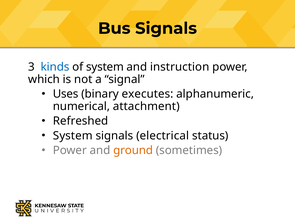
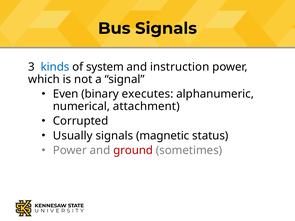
Uses: Uses -> Even (66, 94)
Refreshed: Refreshed -> Corrupted (81, 121)
System: System -> Usually (73, 136)
electrical: electrical -> magnetic (163, 136)
ground colour: orange -> red (133, 150)
